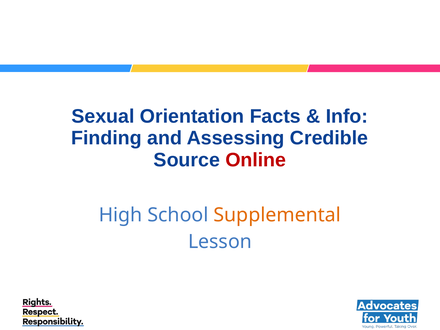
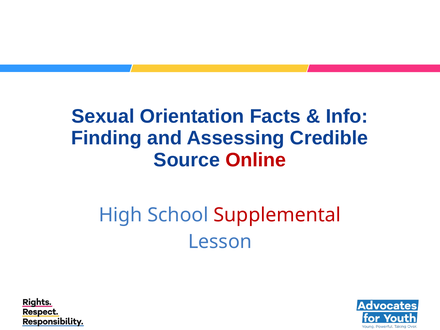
Supplemental colour: orange -> red (277, 215)
